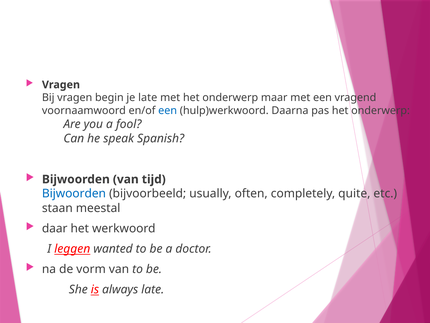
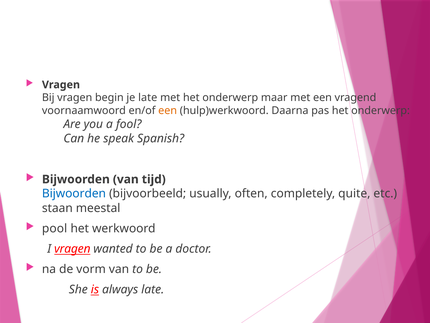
een colour: blue -> orange (168, 110)
daar: daar -> pool (55, 228)
I leggen: leggen -> vragen (72, 248)
